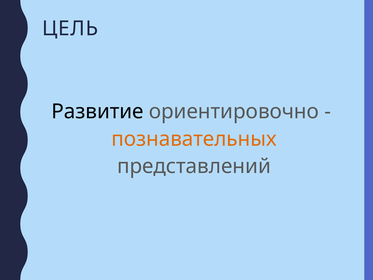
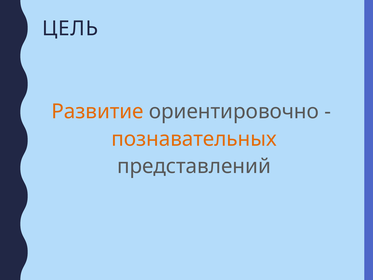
Развитие colour: black -> orange (98, 111)
